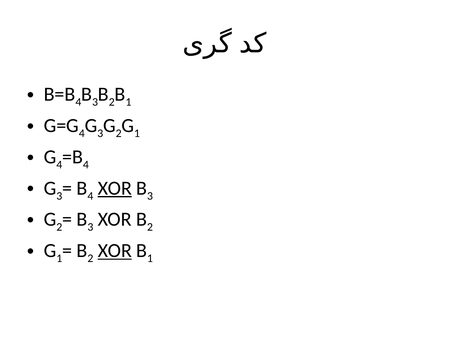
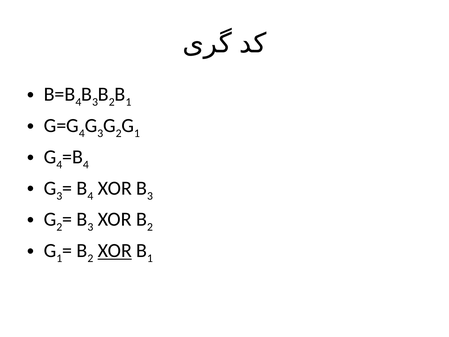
XOR underline: present -> none (115, 188)
